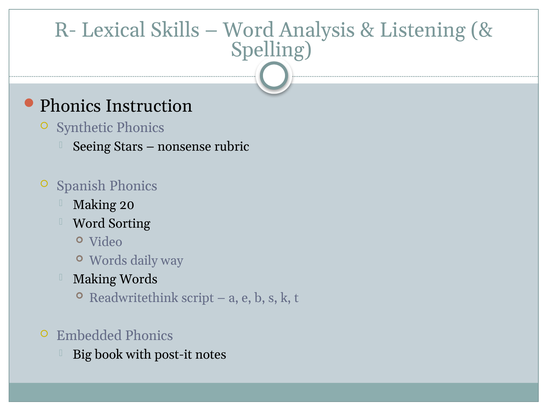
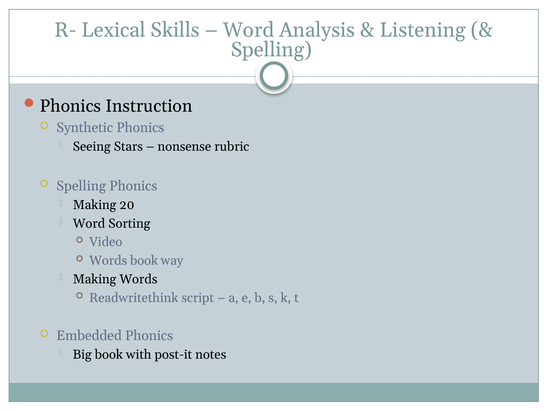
Spanish: Spanish -> Spelling (81, 186)
Words daily: daily -> book (144, 261)
